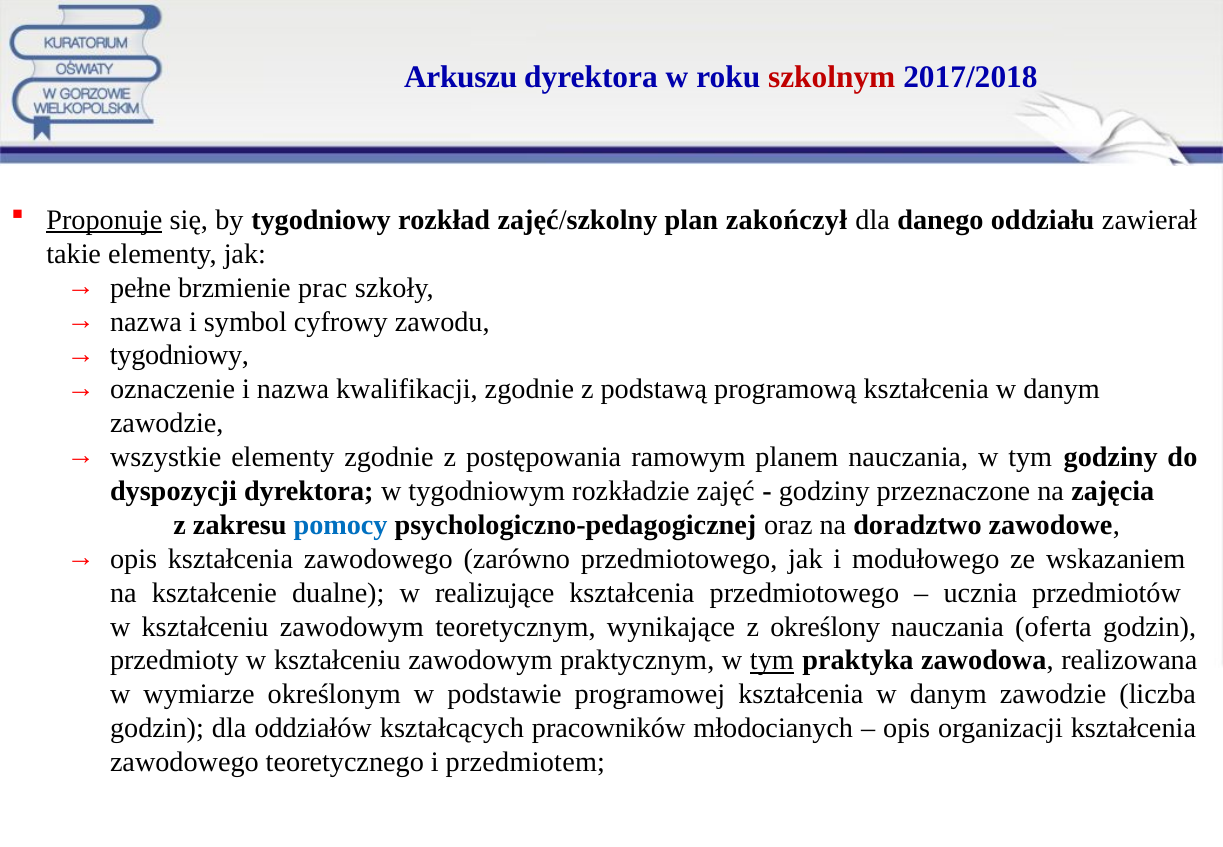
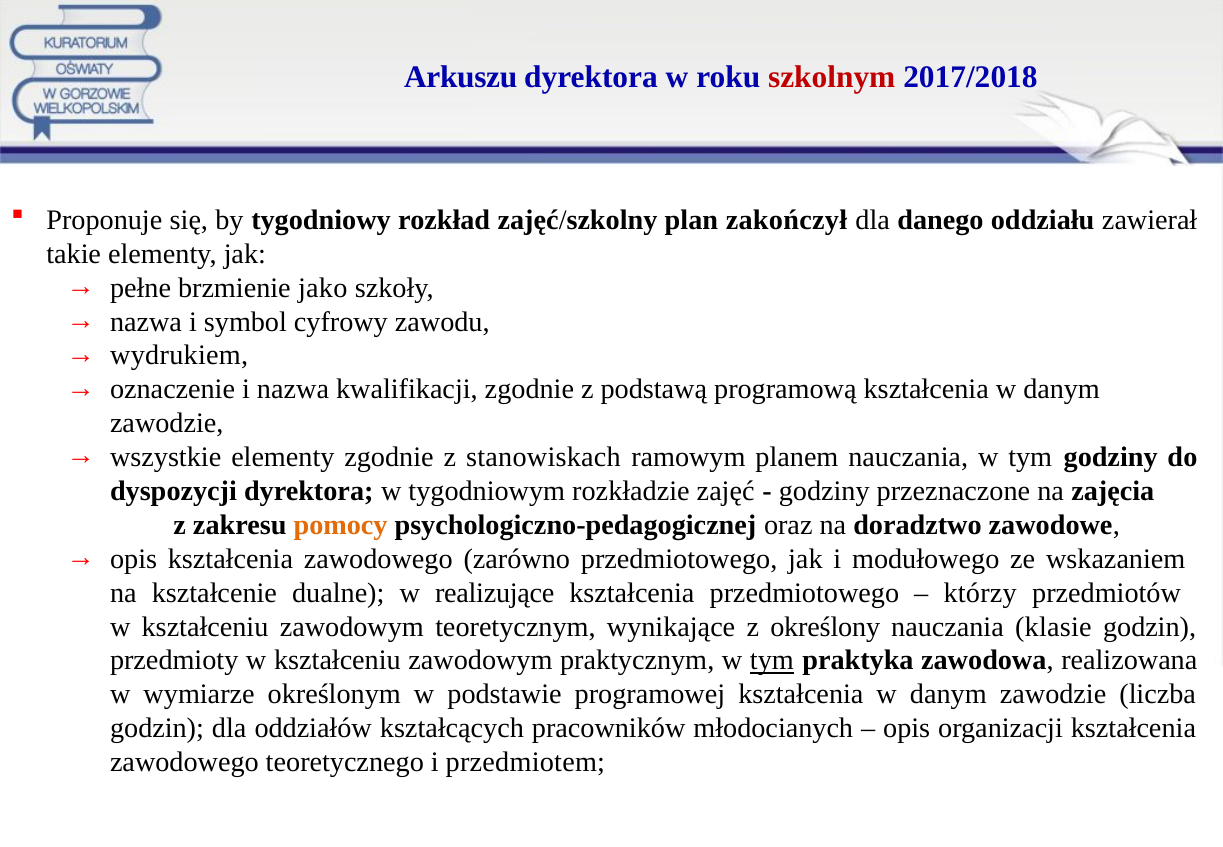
Proponuje underline: present -> none (104, 220)
prac: prac -> jako (323, 288)
tygodniowy: tygodniowy -> wydrukiem (179, 356)
postępowania: postępowania -> stanowiskach (543, 457)
pomocy colour: blue -> orange (341, 525)
ucznia: ucznia -> którzy (980, 593)
oferta: oferta -> klasie (1053, 626)
